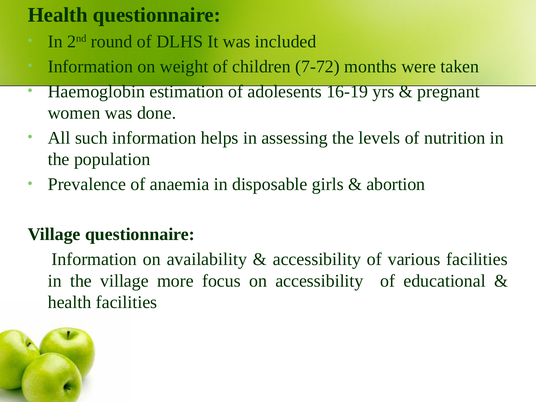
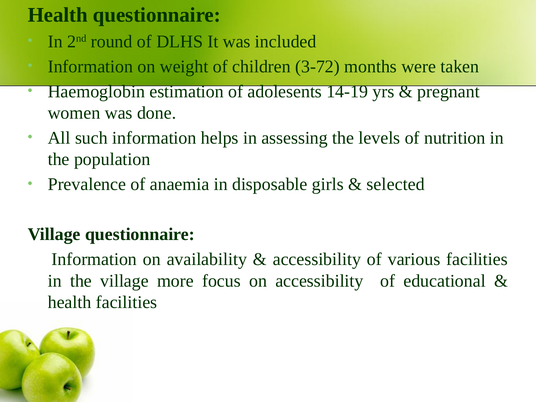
7-72: 7-72 -> 3-72 (318, 66)
16-19: 16-19 -> 14-19 (347, 91)
abortion: abortion -> selected (396, 184)
